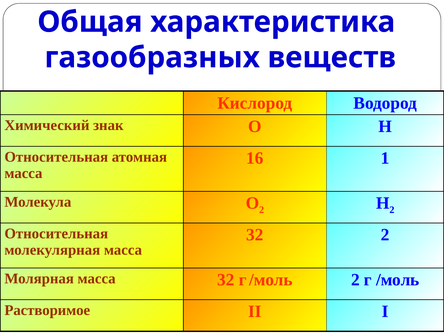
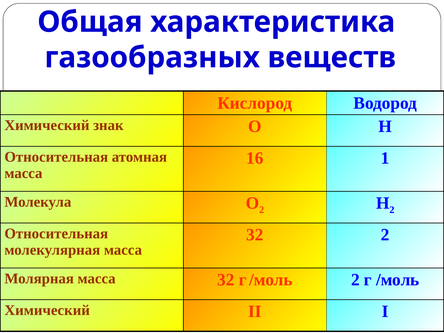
Растворимое: Растворимое -> Химический (47, 310)
